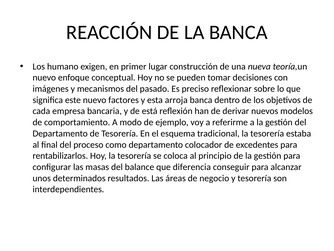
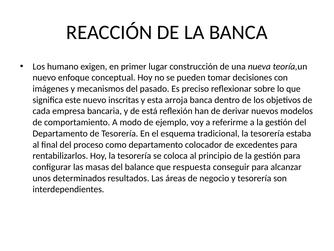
factores: factores -> inscritas (124, 100)
diferencia: diferencia -> respuesta (192, 167)
